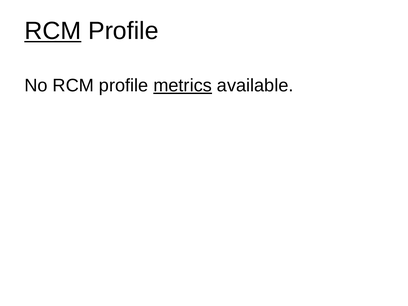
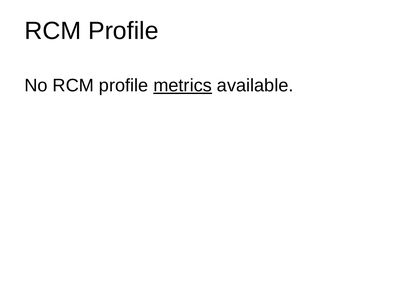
RCM underline: present -> none (53, 31)
